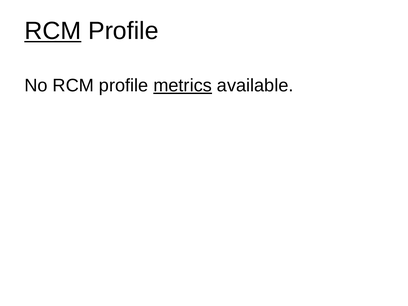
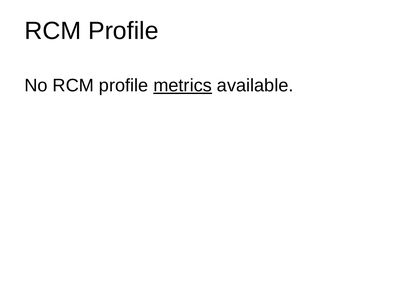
RCM underline: present -> none (53, 31)
